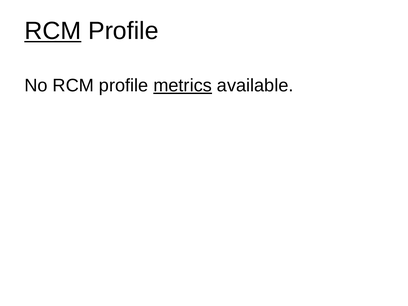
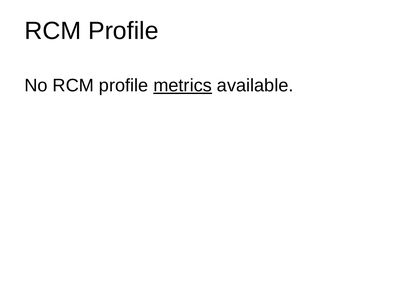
RCM underline: present -> none (53, 31)
